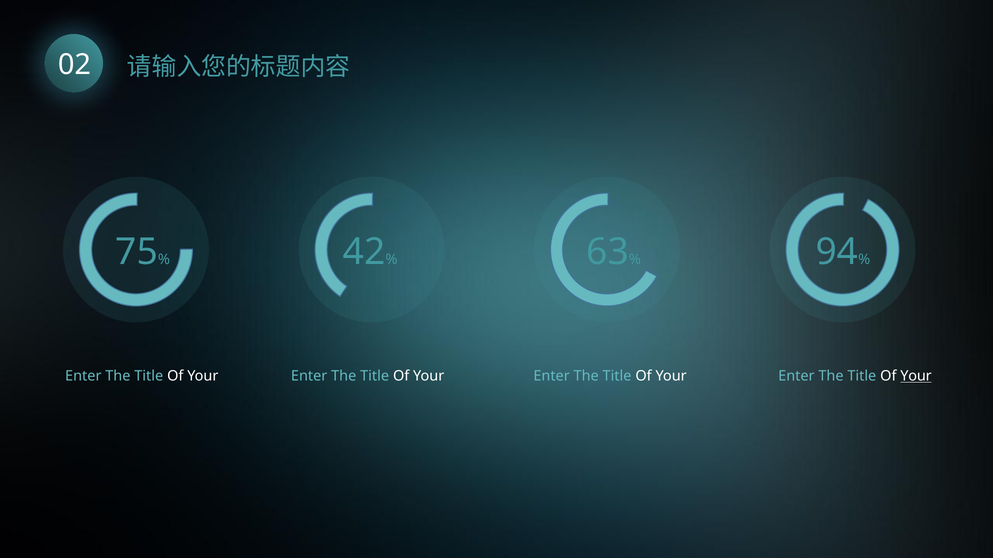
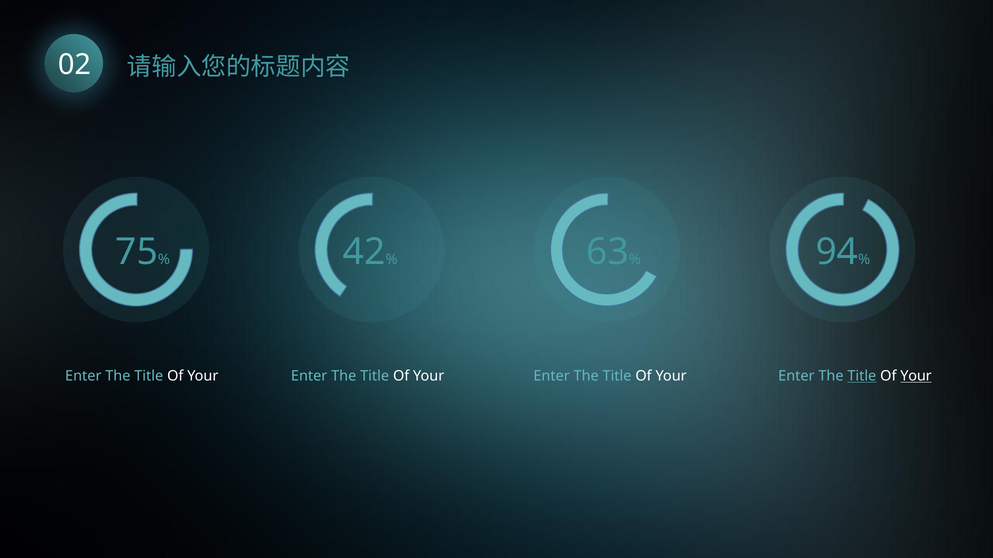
Title underline: none -> present (862, 376)
